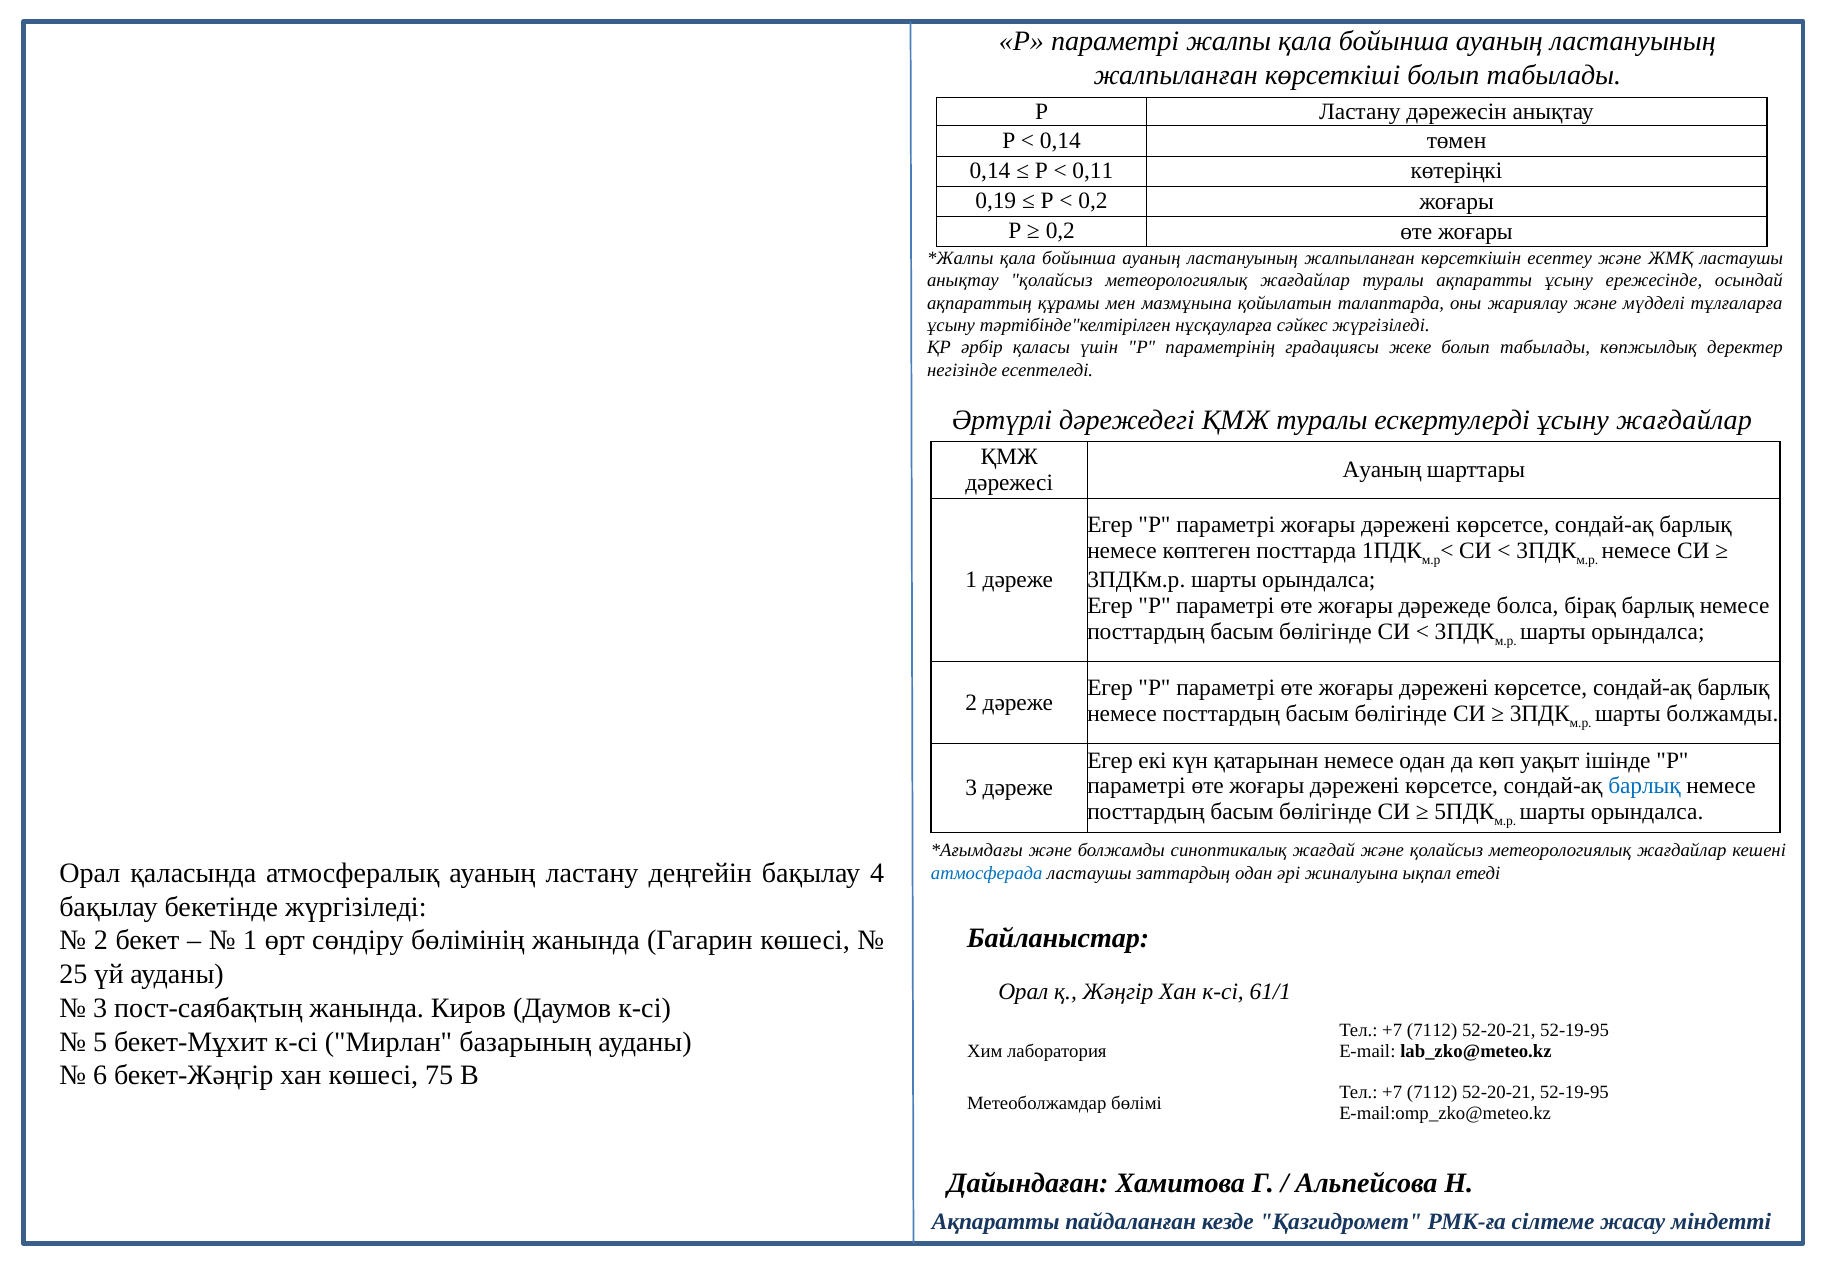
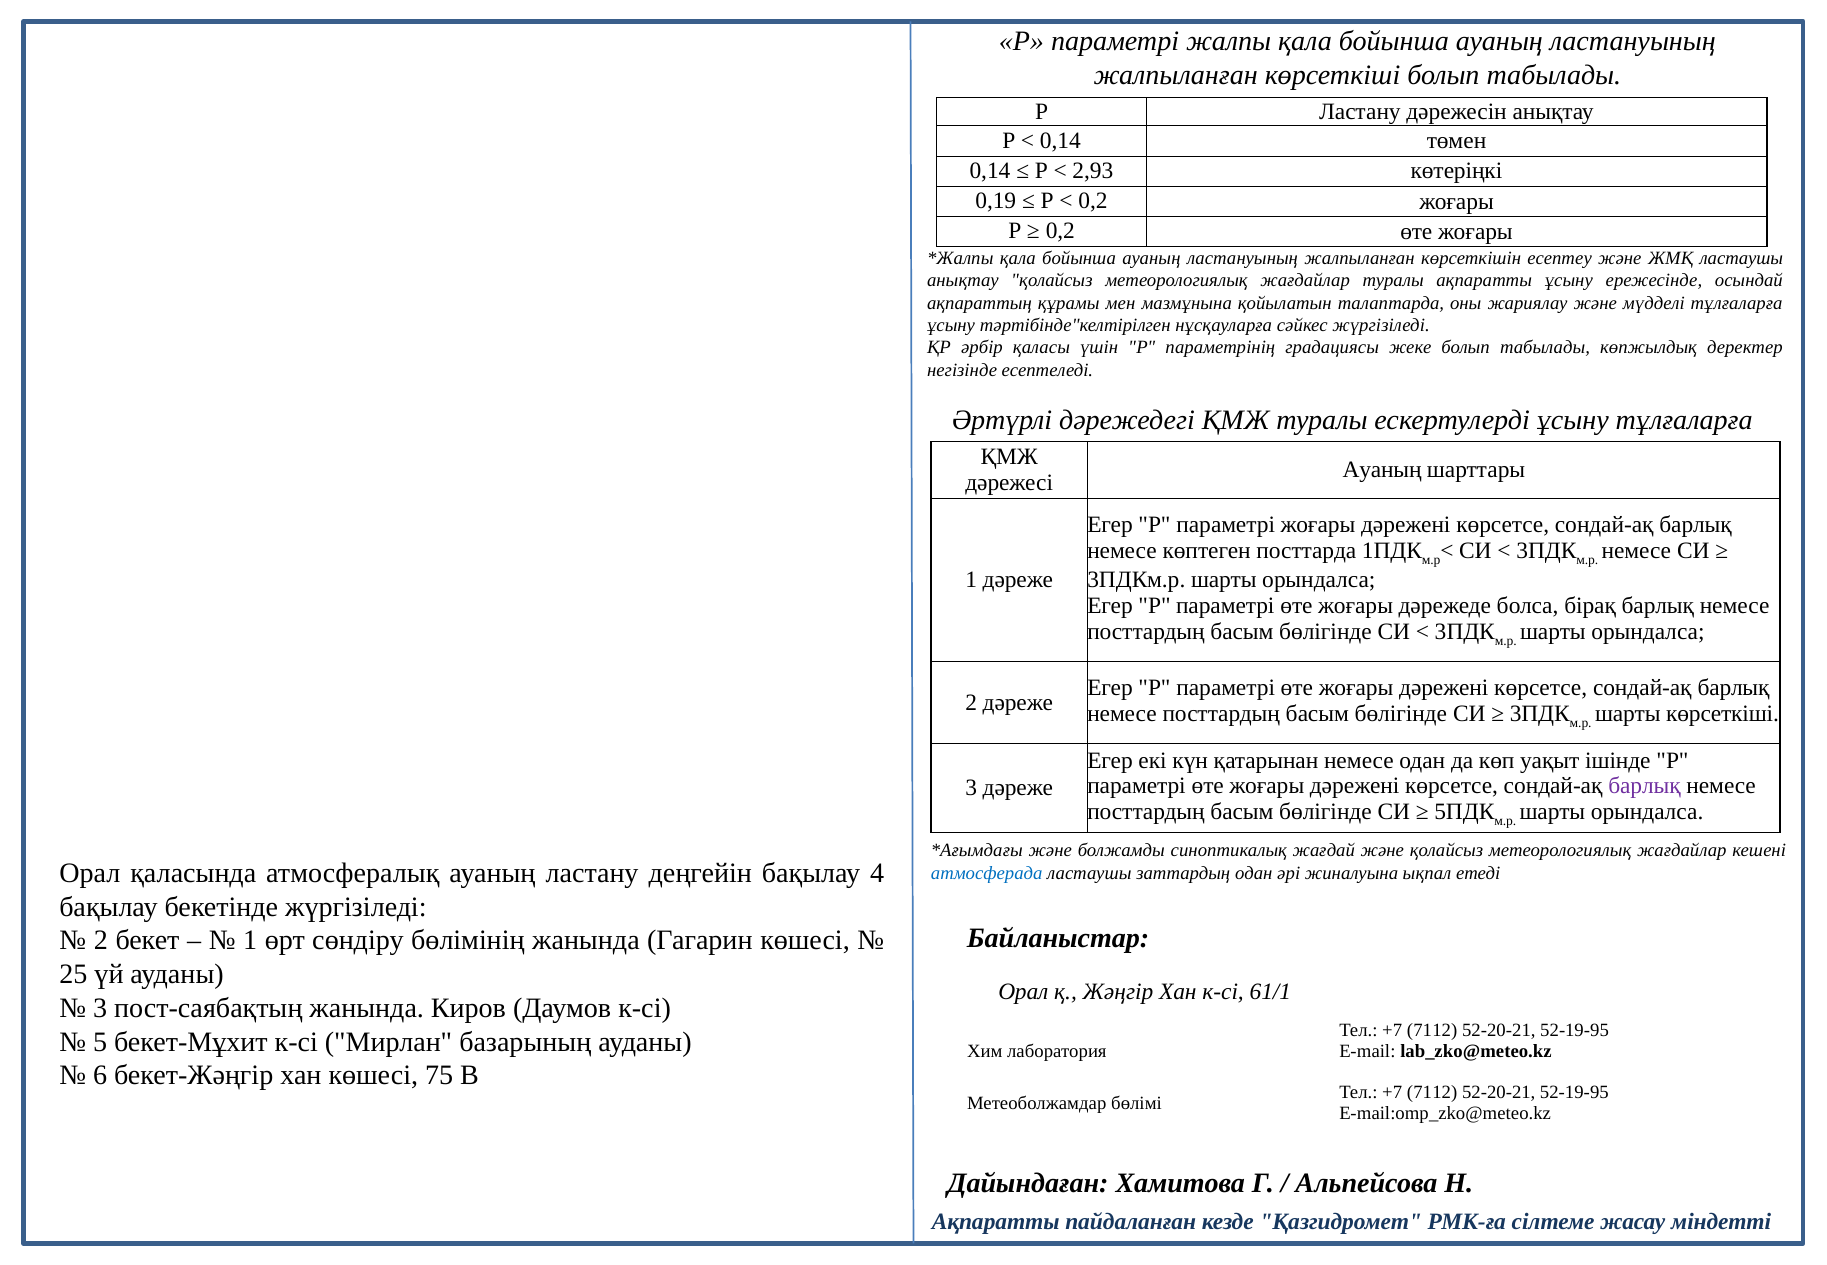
0,11: 0,11 -> 2,93 (1093, 171)
ұсыну жағдайлар: жағдайлар -> тұлғаларға (1684, 421)
шарты болжамды: болжамды -> көрсеткіші (1723, 714)
барлық colour: blue -> purple (1644, 786)
